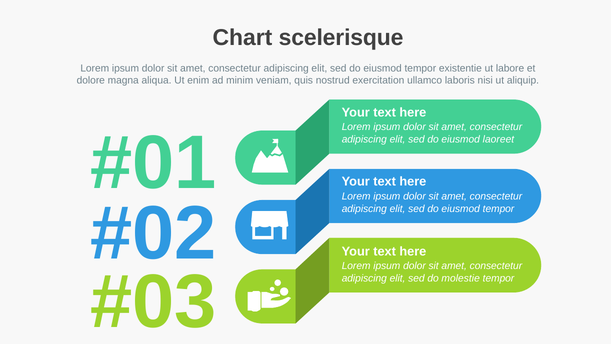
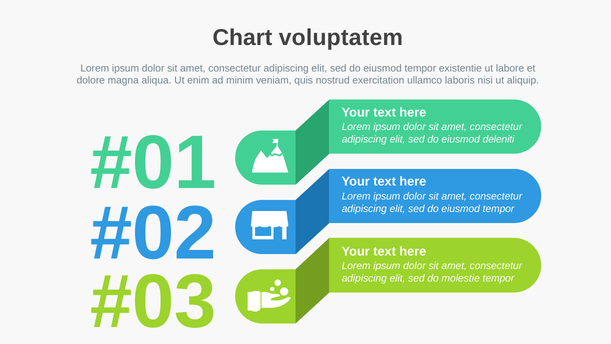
scelerisque: scelerisque -> voluptatem (341, 38)
laoreet: laoreet -> deleniti (499, 139)
